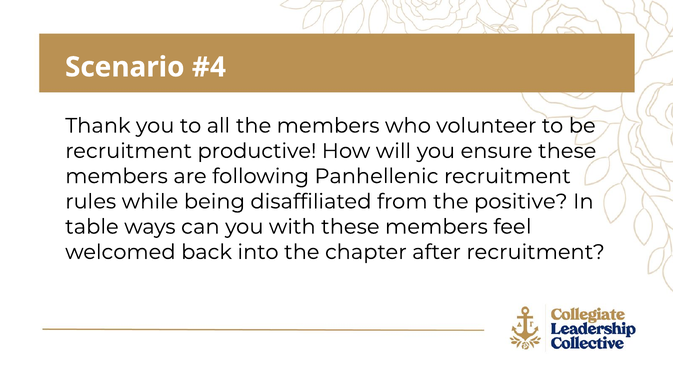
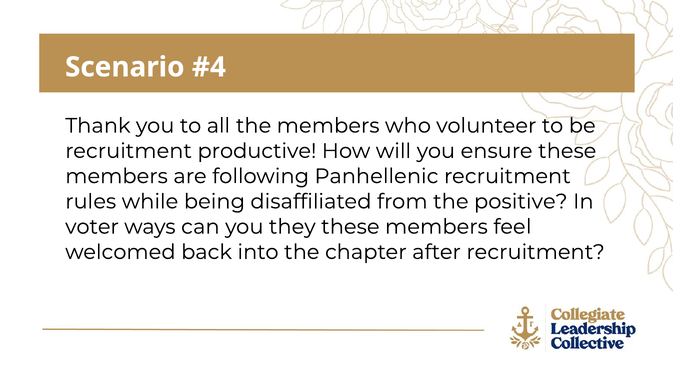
table: table -> voter (92, 227)
with: with -> they (292, 227)
